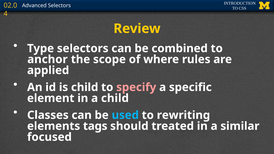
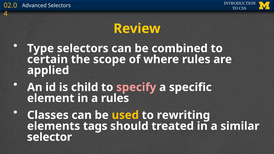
anchor: anchor -> certain (48, 59)
a child: child -> rules (115, 98)
used colour: light blue -> yellow (125, 115)
focused: focused -> selector (49, 137)
